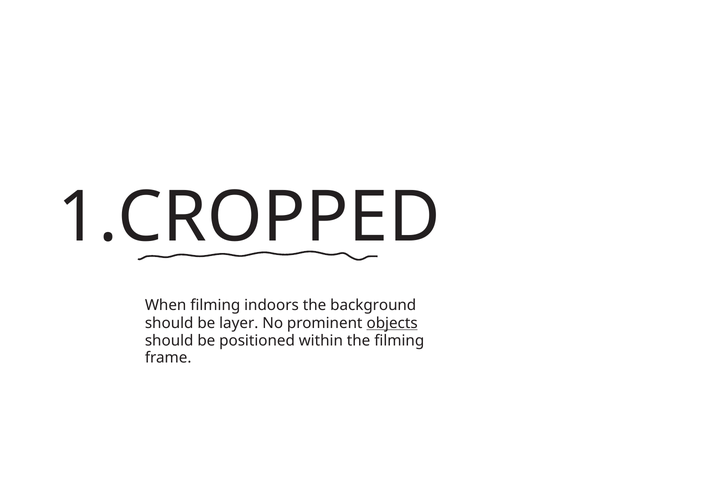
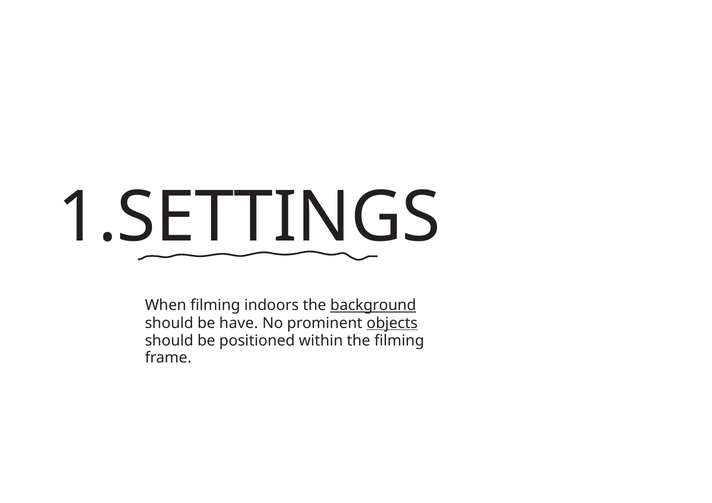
1.CROPPED: 1.CROPPED -> 1.SETTINGS (249, 218)
background underline: none -> present (373, 306)
layer: layer -> have (239, 323)
